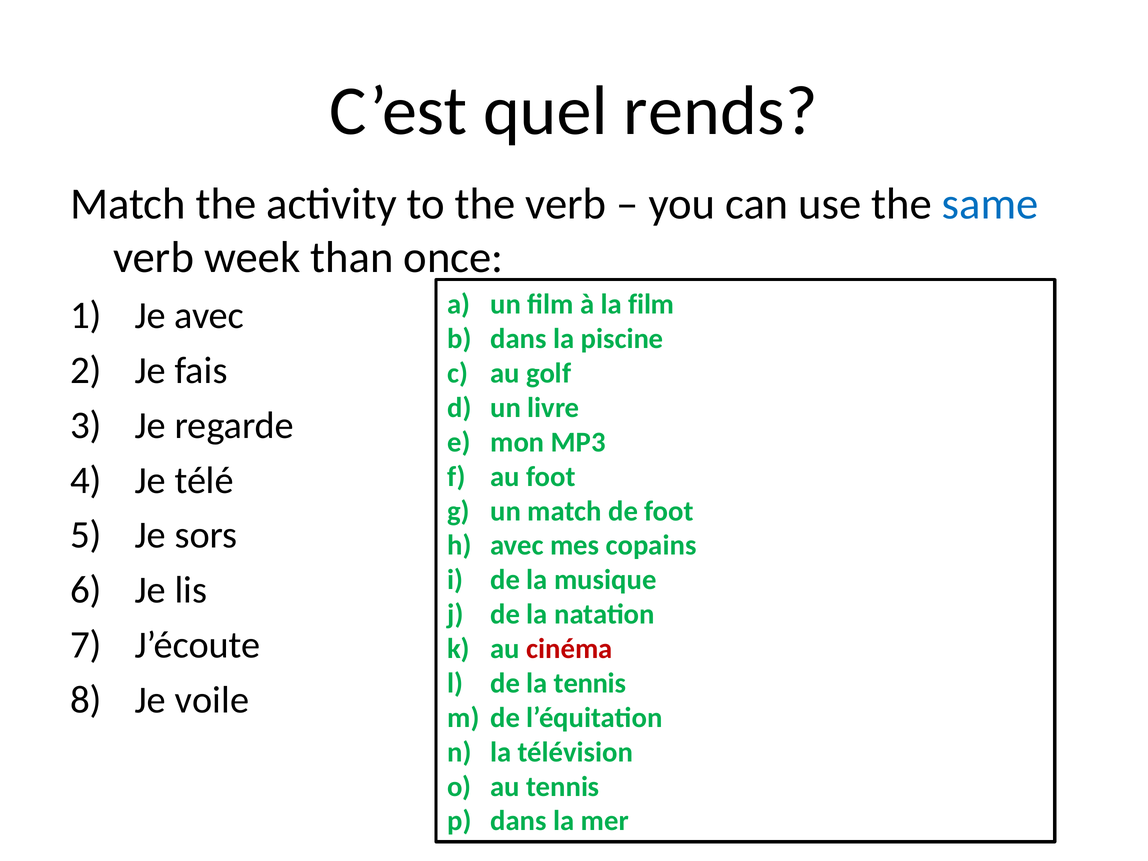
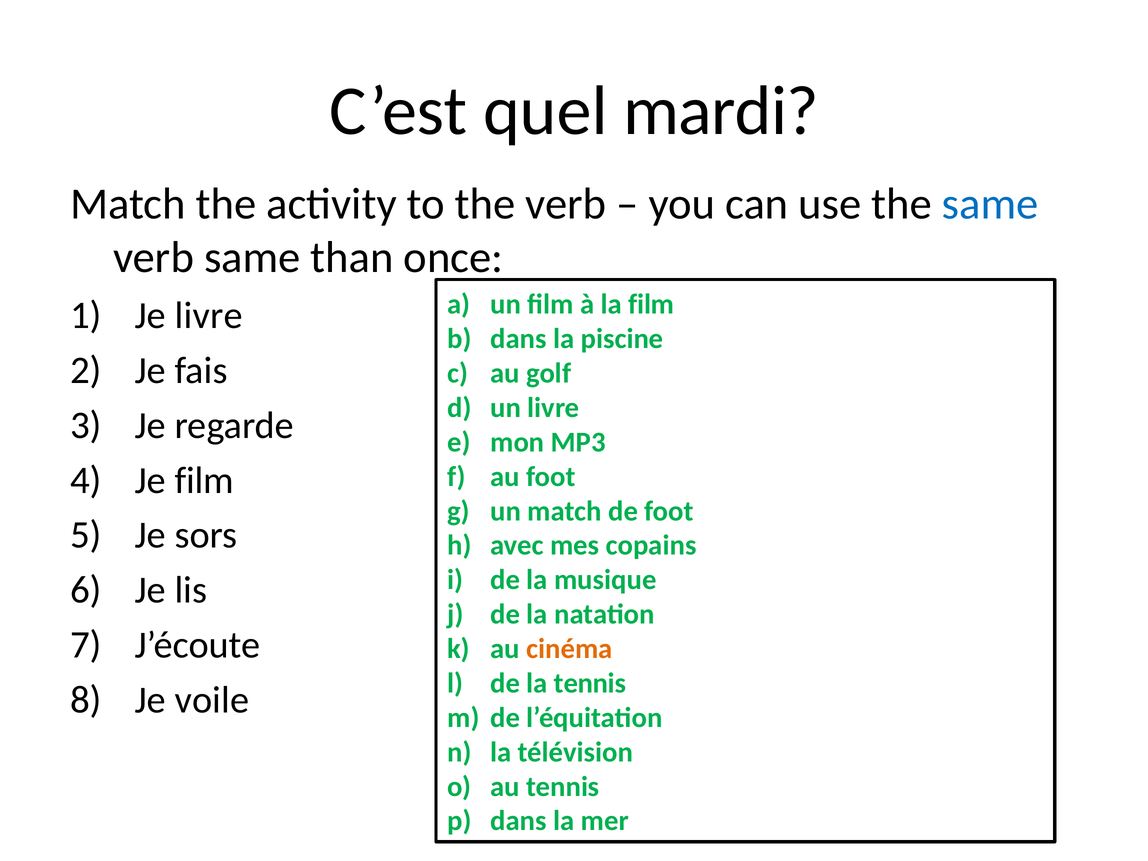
rends: rends -> mardi (721, 111)
verb week: week -> same (252, 258)
Je avec: avec -> livre (209, 316)
Je télé: télé -> film (204, 480)
cinéma colour: red -> orange (569, 649)
